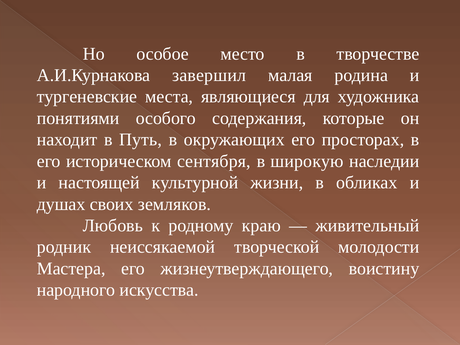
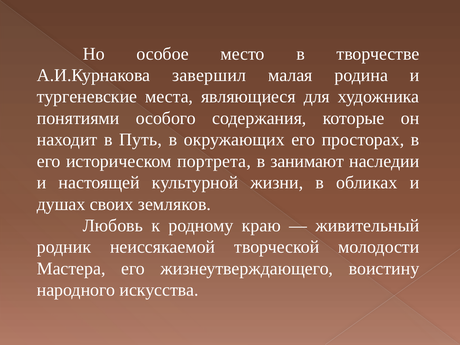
сентября: сентября -> портрета (214, 161)
широкую: широкую -> занимают (307, 161)
